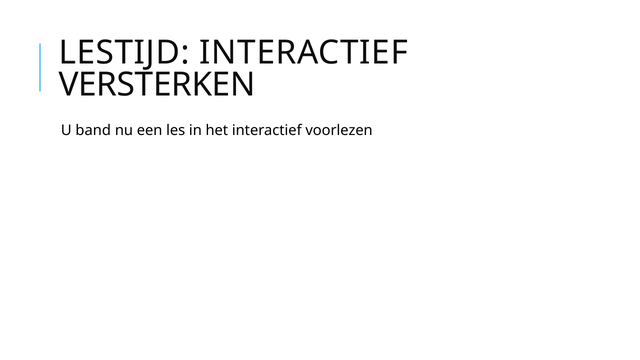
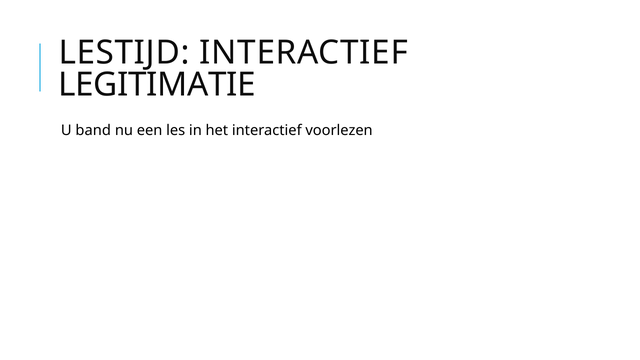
VERSTERKEN: VERSTERKEN -> LEGITIMATIE (157, 85)
